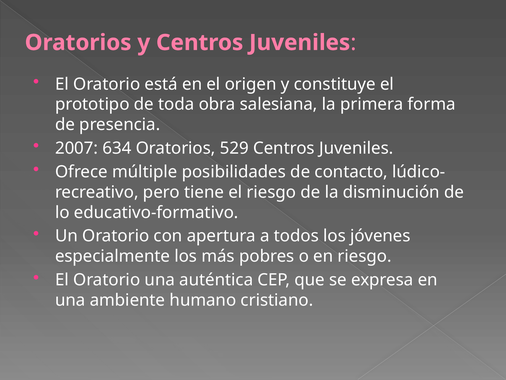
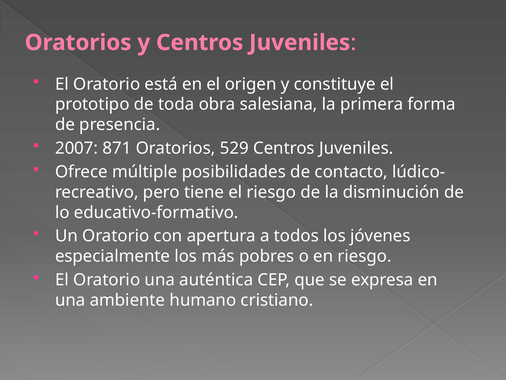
634: 634 -> 871 (117, 148)
